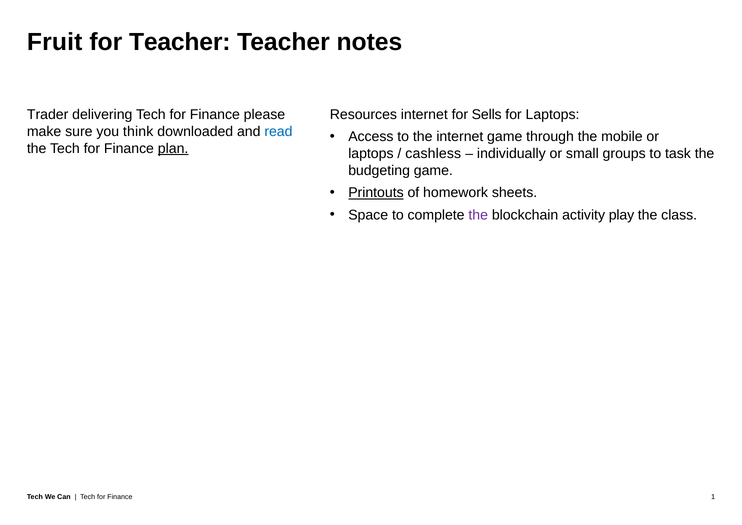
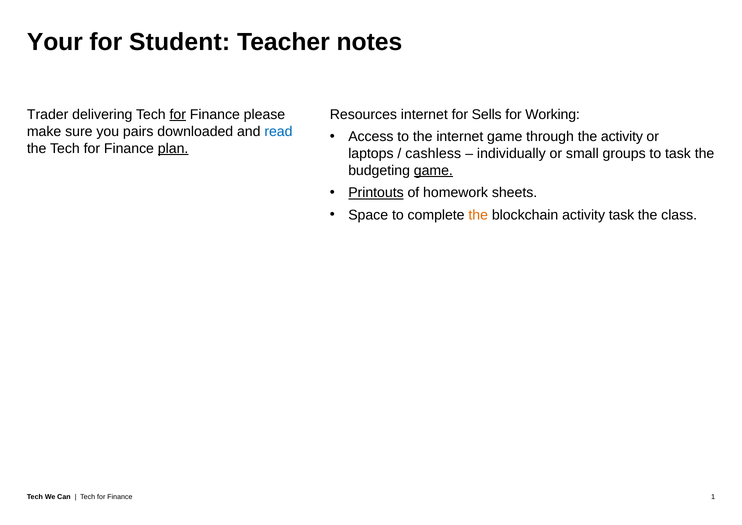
Fruit: Fruit -> Your (55, 42)
for Teacher: Teacher -> Student (180, 42)
for underline: none -> present (178, 114)
for Laptops: Laptops -> Working (553, 114)
think: think -> pairs (138, 131)
the mobile: mobile -> activity (622, 137)
game underline: none -> present (433, 170)
the colour: purple -> orange (478, 215)
activity play: play -> task (621, 215)
